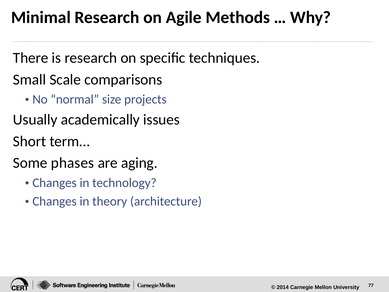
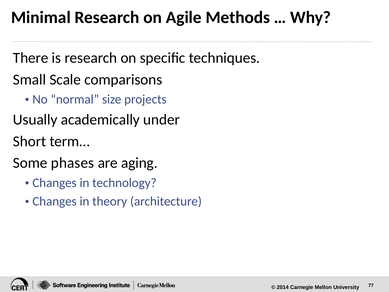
issues: issues -> under (162, 120)
